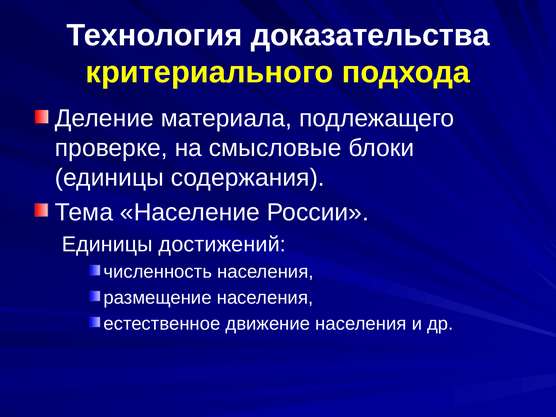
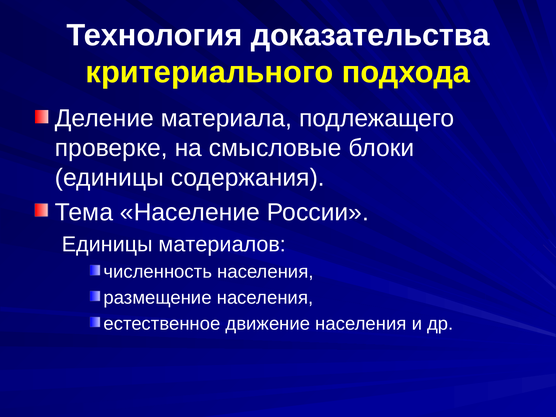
достижений: достижений -> материалов (222, 244)
